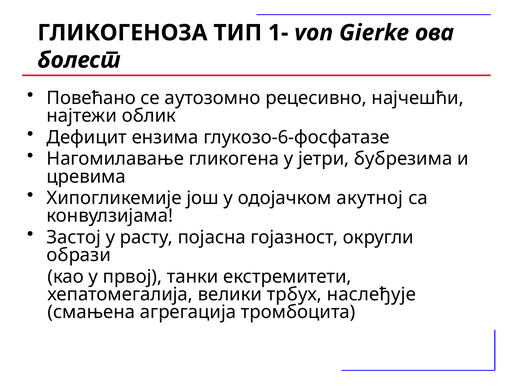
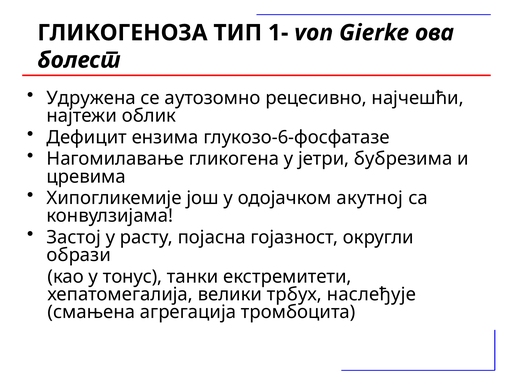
Повећано: Повећано -> Удружена (91, 98)
првој: првој -> тонус (133, 276)
